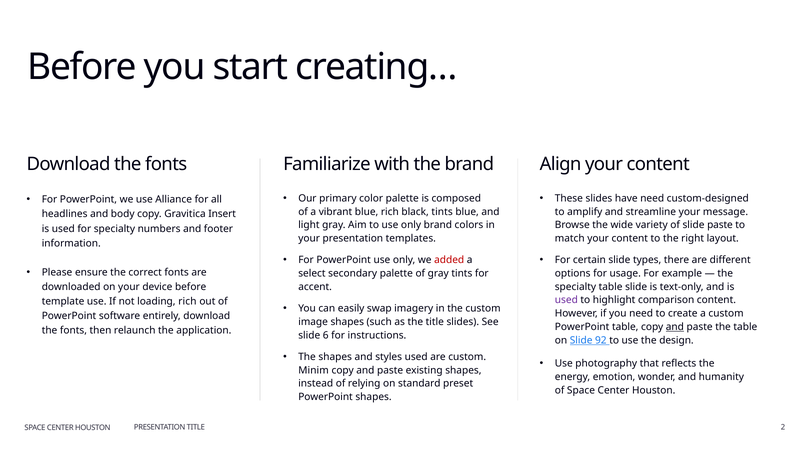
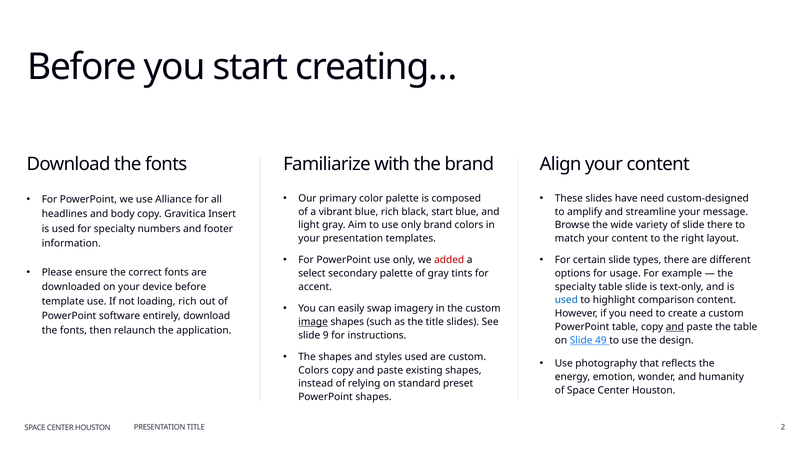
black tints: tints -> start (442, 212)
slide paste: paste -> there (720, 225)
used colour: purple -> blue (566, 300)
image underline: none -> present (313, 322)
6: 6 -> 9 (326, 335)
92: 92 -> 49 (601, 340)
Minim: Minim -> Colors (314, 370)
